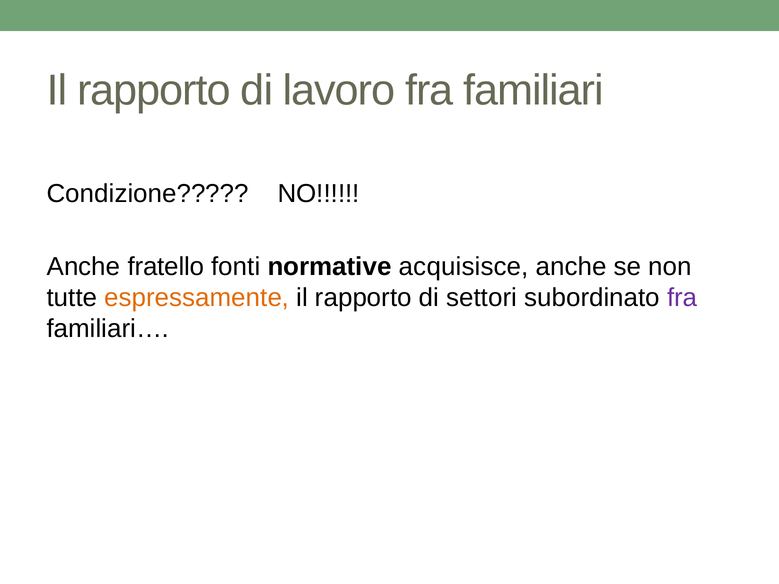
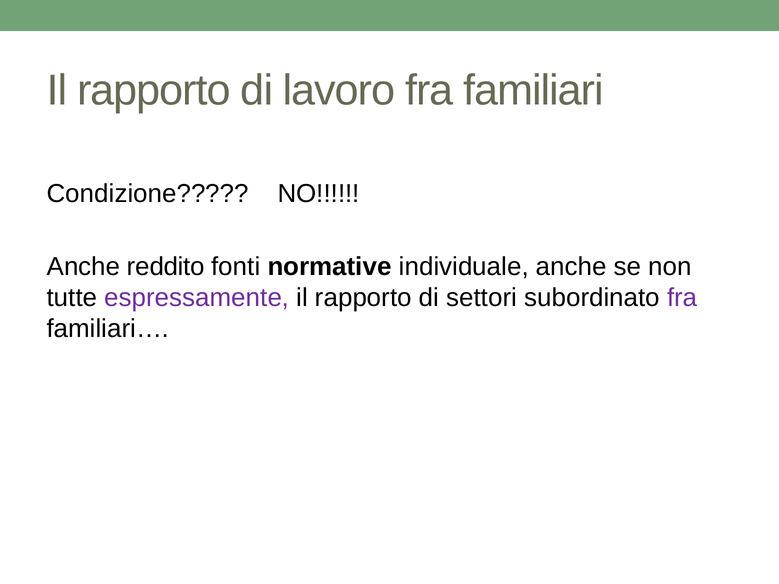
fratello: fratello -> reddito (166, 267)
acquisisce: acquisisce -> individuale (464, 267)
espressamente colour: orange -> purple (197, 298)
